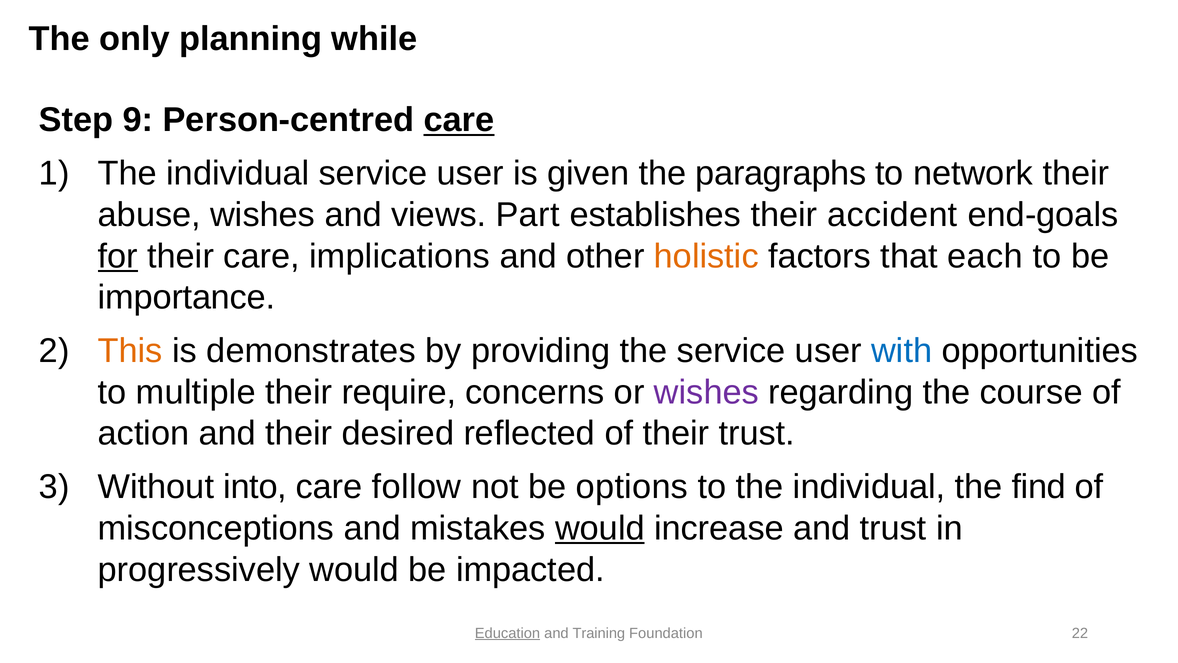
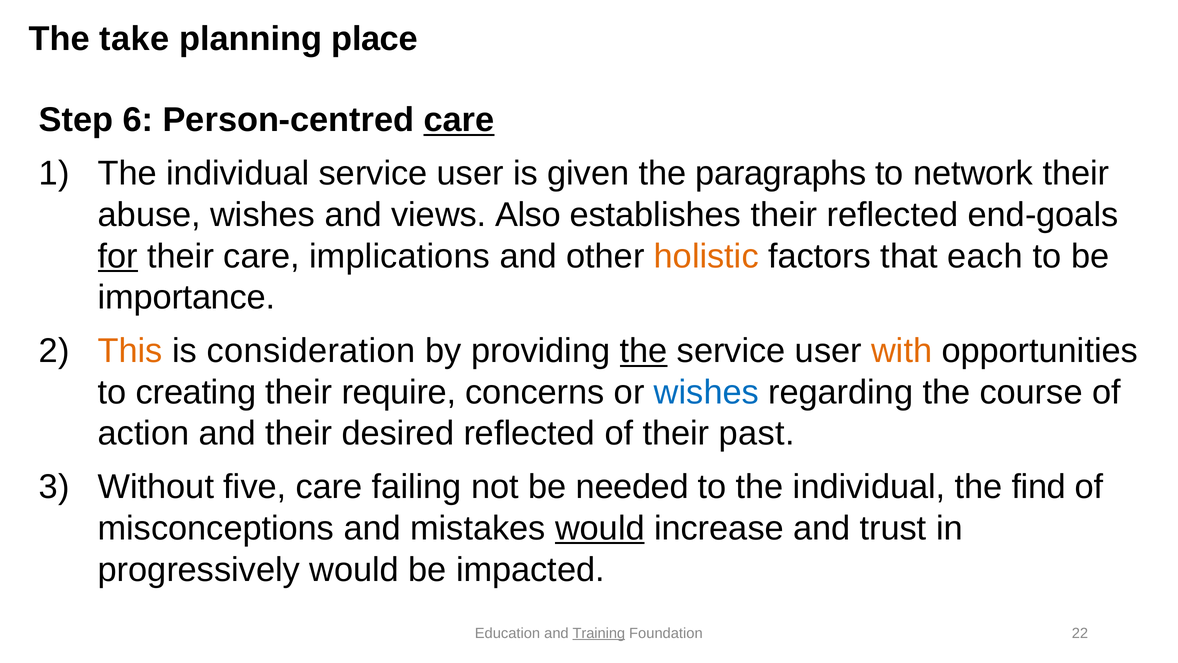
only: only -> take (134, 39)
while: while -> place (375, 39)
9: 9 -> 6 (138, 120)
Part: Part -> Also (528, 215)
their accident: accident -> reflected (892, 215)
demonstrates: demonstrates -> consideration (311, 351)
the underline: none -> present (644, 351)
with colour: blue -> orange (902, 351)
multiple: multiple -> creating (196, 392)
wishes colour: purple -> blue (706, 392)
their trust: trust -> past (757, 433)
into: into -> five (255, 487)
follow: follow -> failing (417, 487)
options: options -> needed (632, 487)
Education underline: present -> none (507, 633)
Training underline: none -> present (599, 633)
